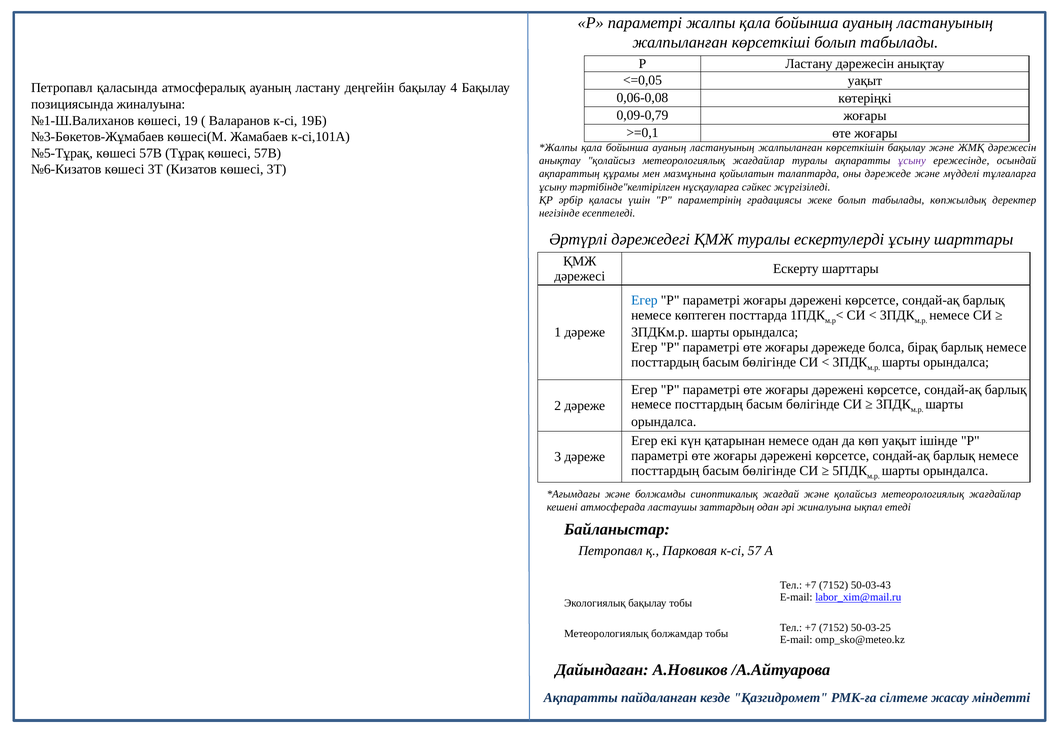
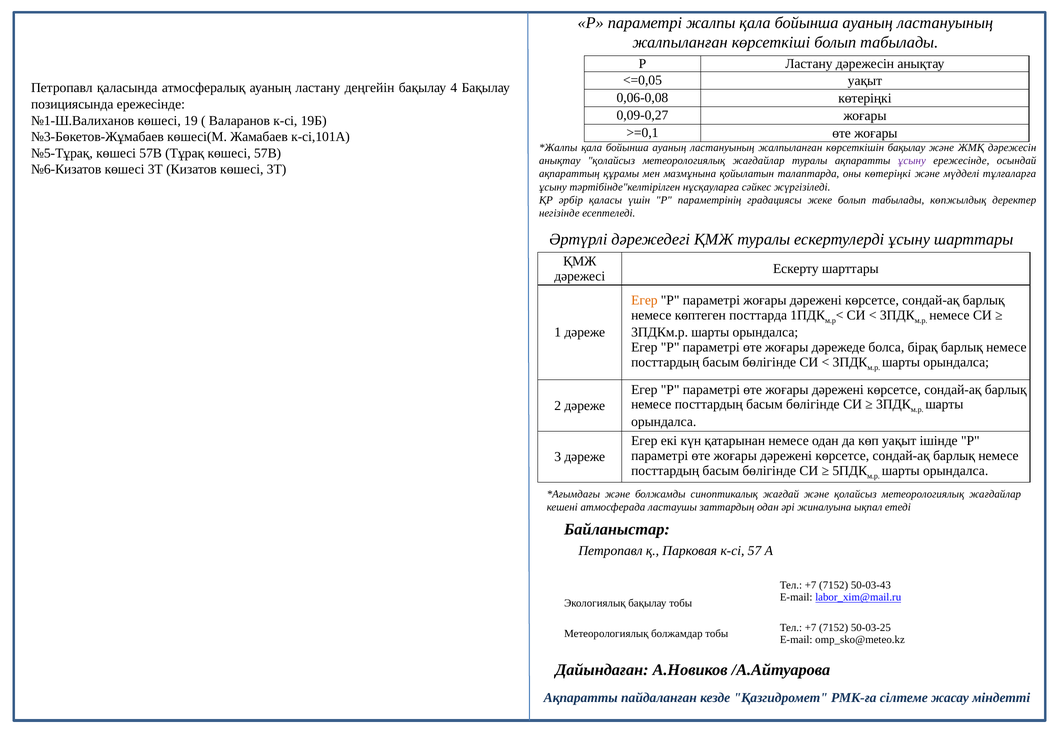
позициясында жиналуына: жиналуына -> ережесінде (151, 104)
0,09-0,79: 0,09-0,79 -> 0,09-0,27 (642, 115)
оны дәрежеде: дәрежеде -> көтеріңкі (888, 174)
Егер colour: blue -> orange (644, 300)
